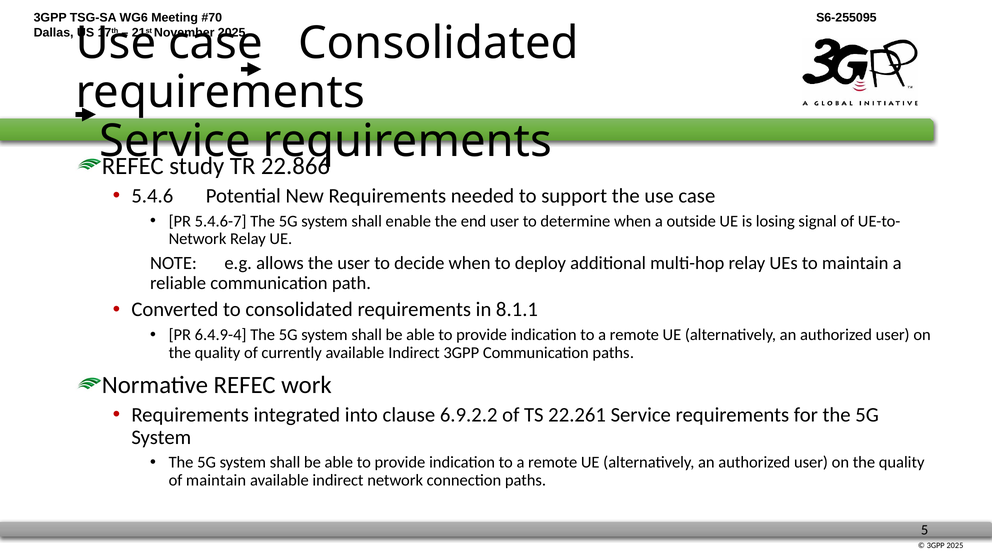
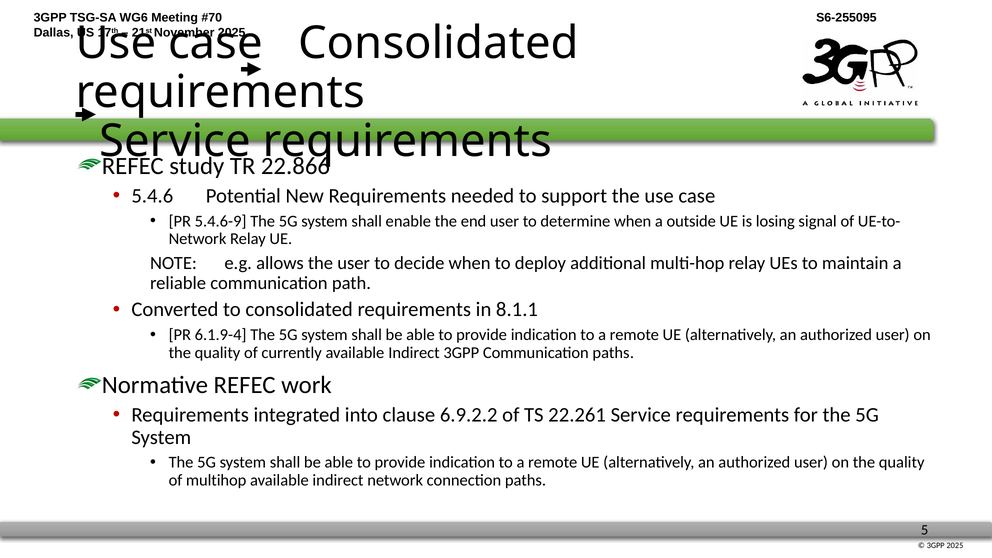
5.4.6-7: 5.4.6-7 -> 5.4.6-9 (221, 221)
6.4.9-4: 6.4.9-4 -> 6.1.9-4 (221, 335)
of maintain: maintain -> multihop (216, 480)
